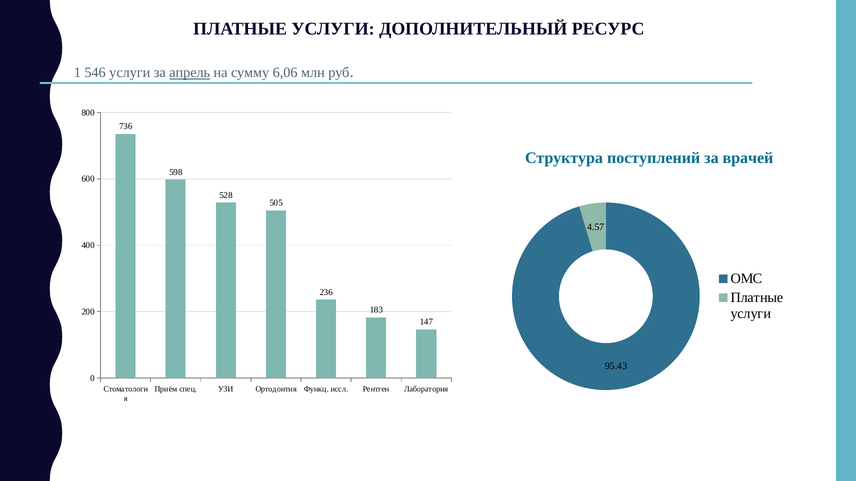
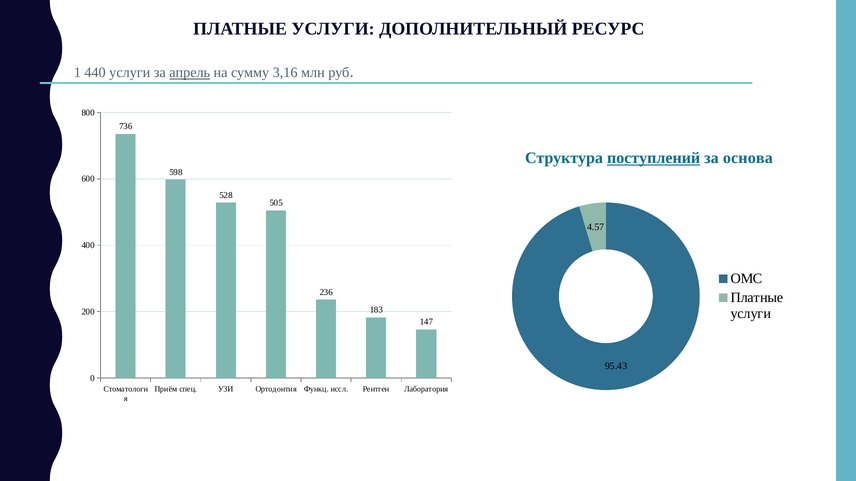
546: 546 -> 440 (95, 73)
6,06: 6,06 -> 3,16 (285, 73)
поступлений underline: none -> present (654, 158)
врачей: врачей -> основа (748, 158)
